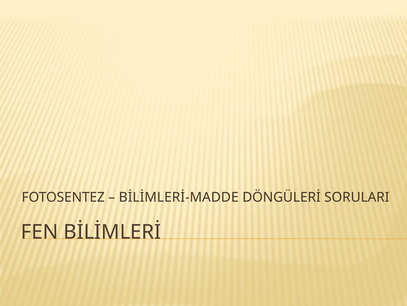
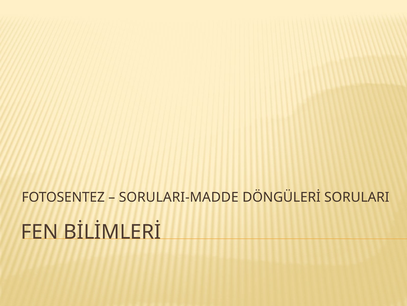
BİLİMLERİ-MADDE: BİLİMLERİ-MADDE -> SORULARI-MADDE (179, 197)
